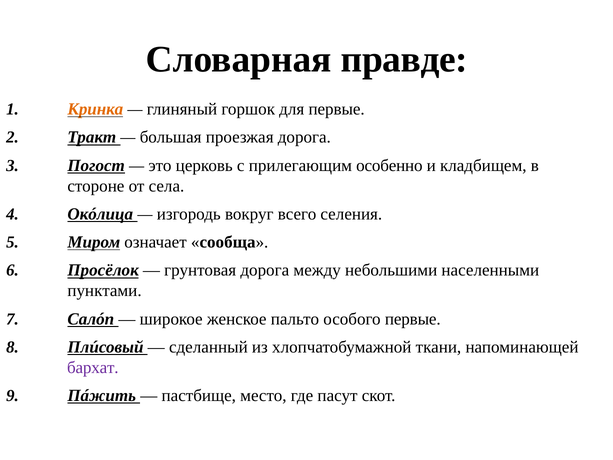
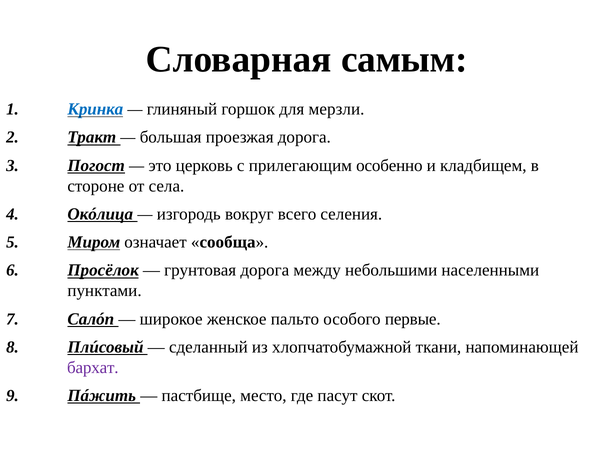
правде: правде -> самым (404, 59)
Кринка colour: orange -> blue (95, 109)
для первые: первые -> мерзли (337, 109)
